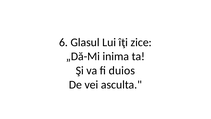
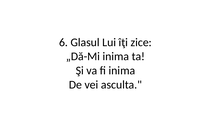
fi duios: duios -> inima (122, 70)
